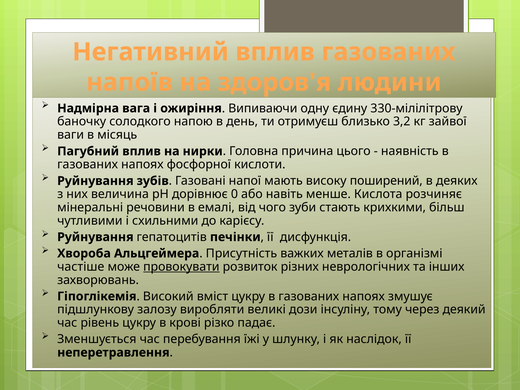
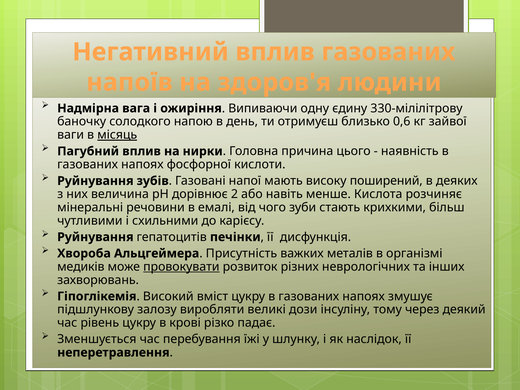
3,2: 3,2 -> 0,6 (402, 122)
місяць underline: none -> present (117, 135)
0: 0 -> 2 (234, 194)
частіше: частіше -> медиків (81, 267)
